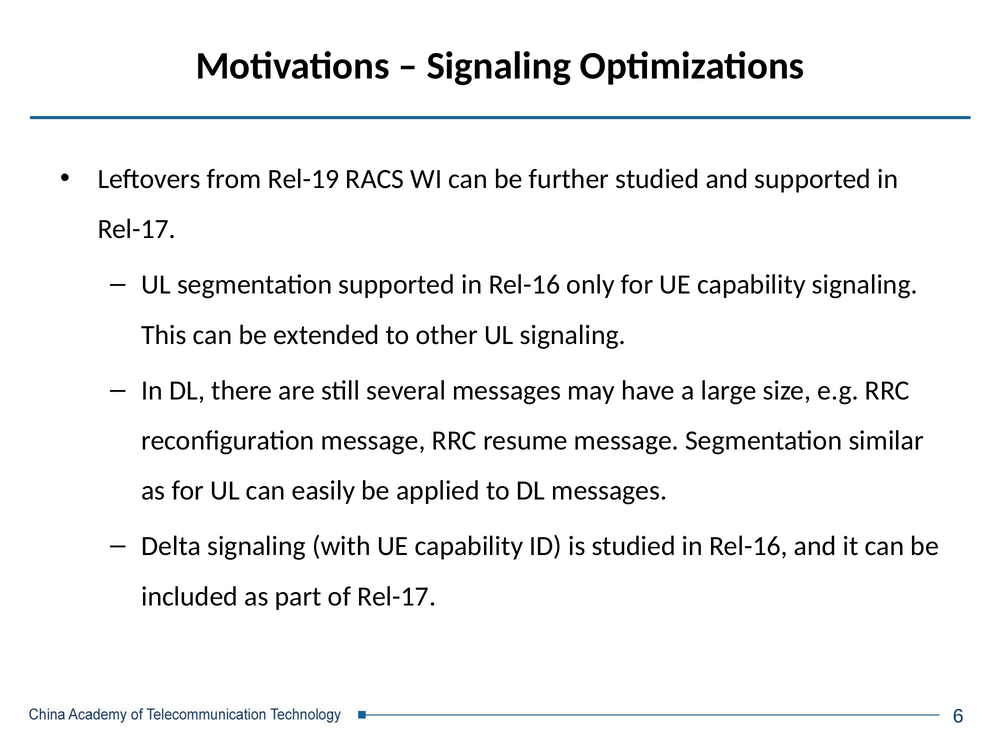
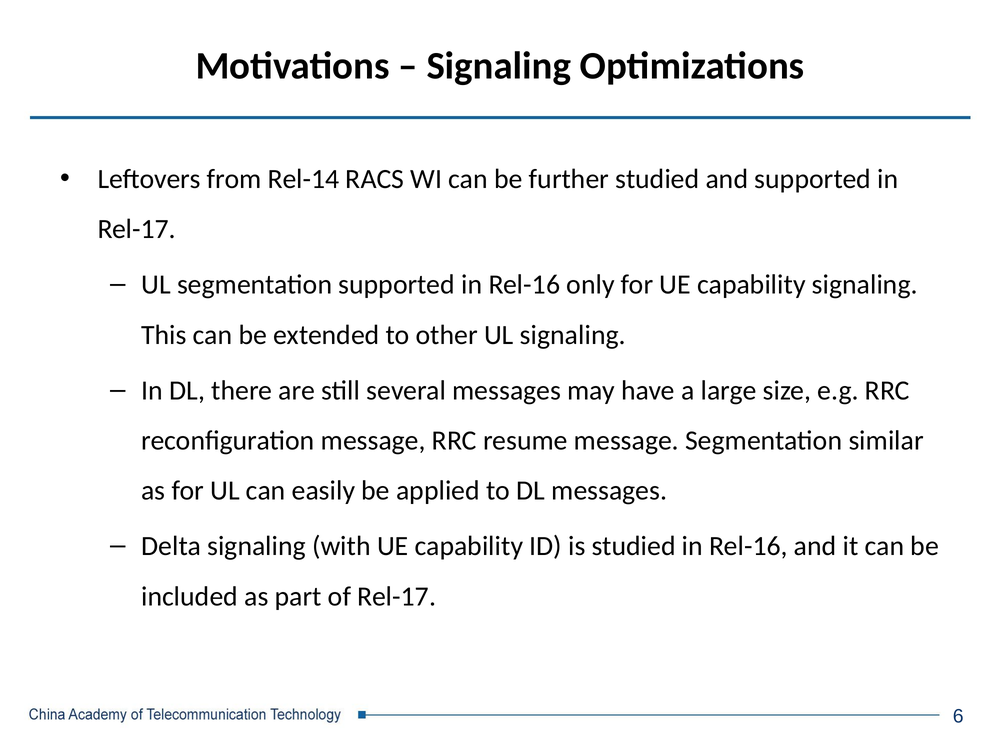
Rel-19: Rel-19 -> Rel-14 (303, 179)
